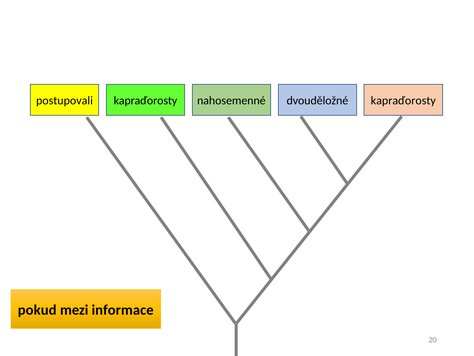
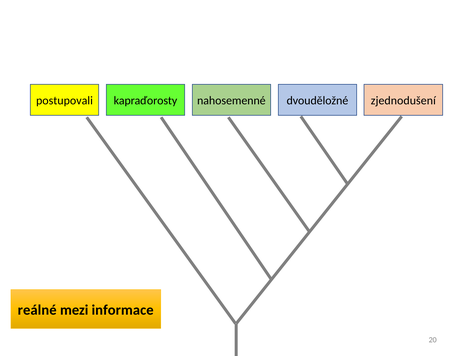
dvouděložné kapraďorosty: kapraďorosty -> zjednodušení (403, 101)
pokud: pokud -> reálné (37, 310)
